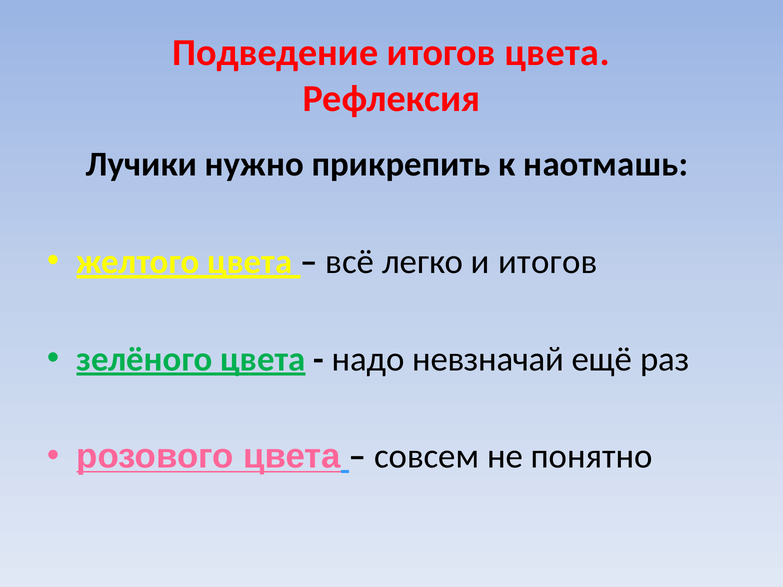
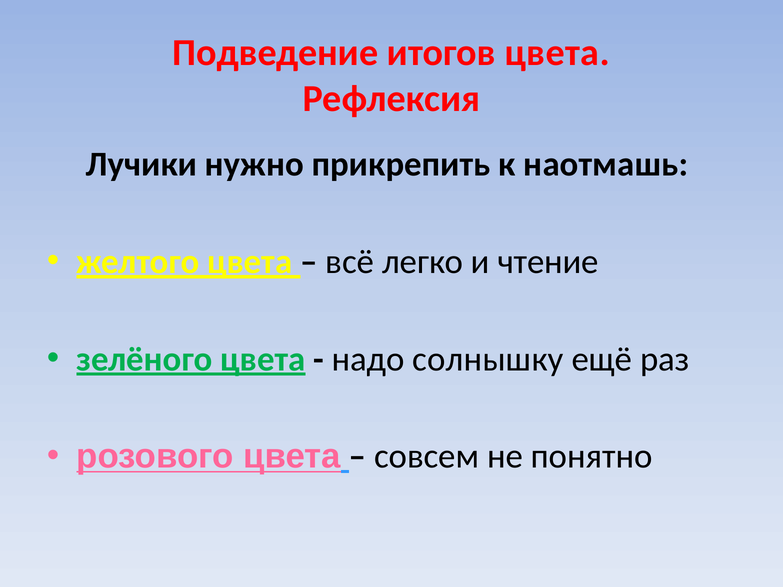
и итогов: итогов -> чтение (548, 262)
невзначай: невзначай -> солнышку (488, 359)
